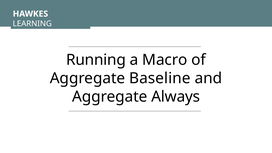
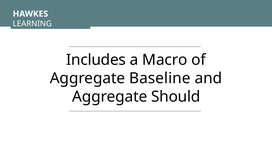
Running: Running -> Includes (96, 60)
Always: Always -> Should (176, 97)
